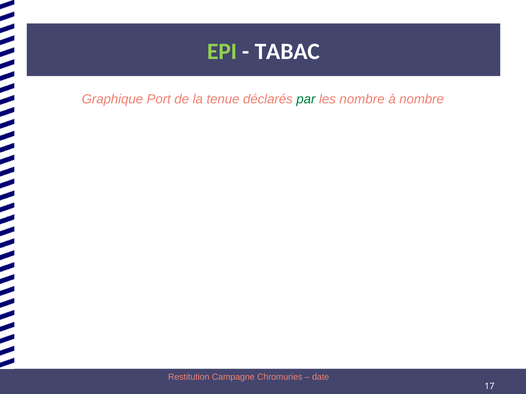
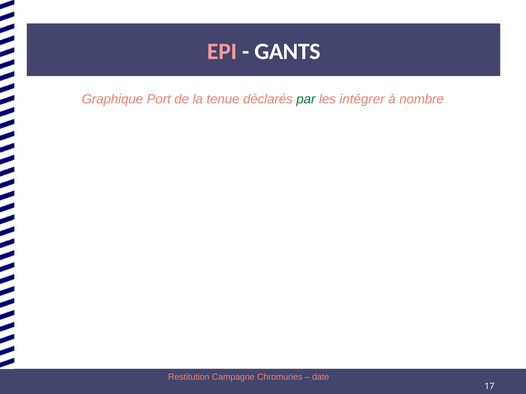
EPI colour: light green -> pink (222, 51)
TABAC: TABAC -> GANTS (287, 51)
les nombre: nombre -> intégrer (362, 99)
